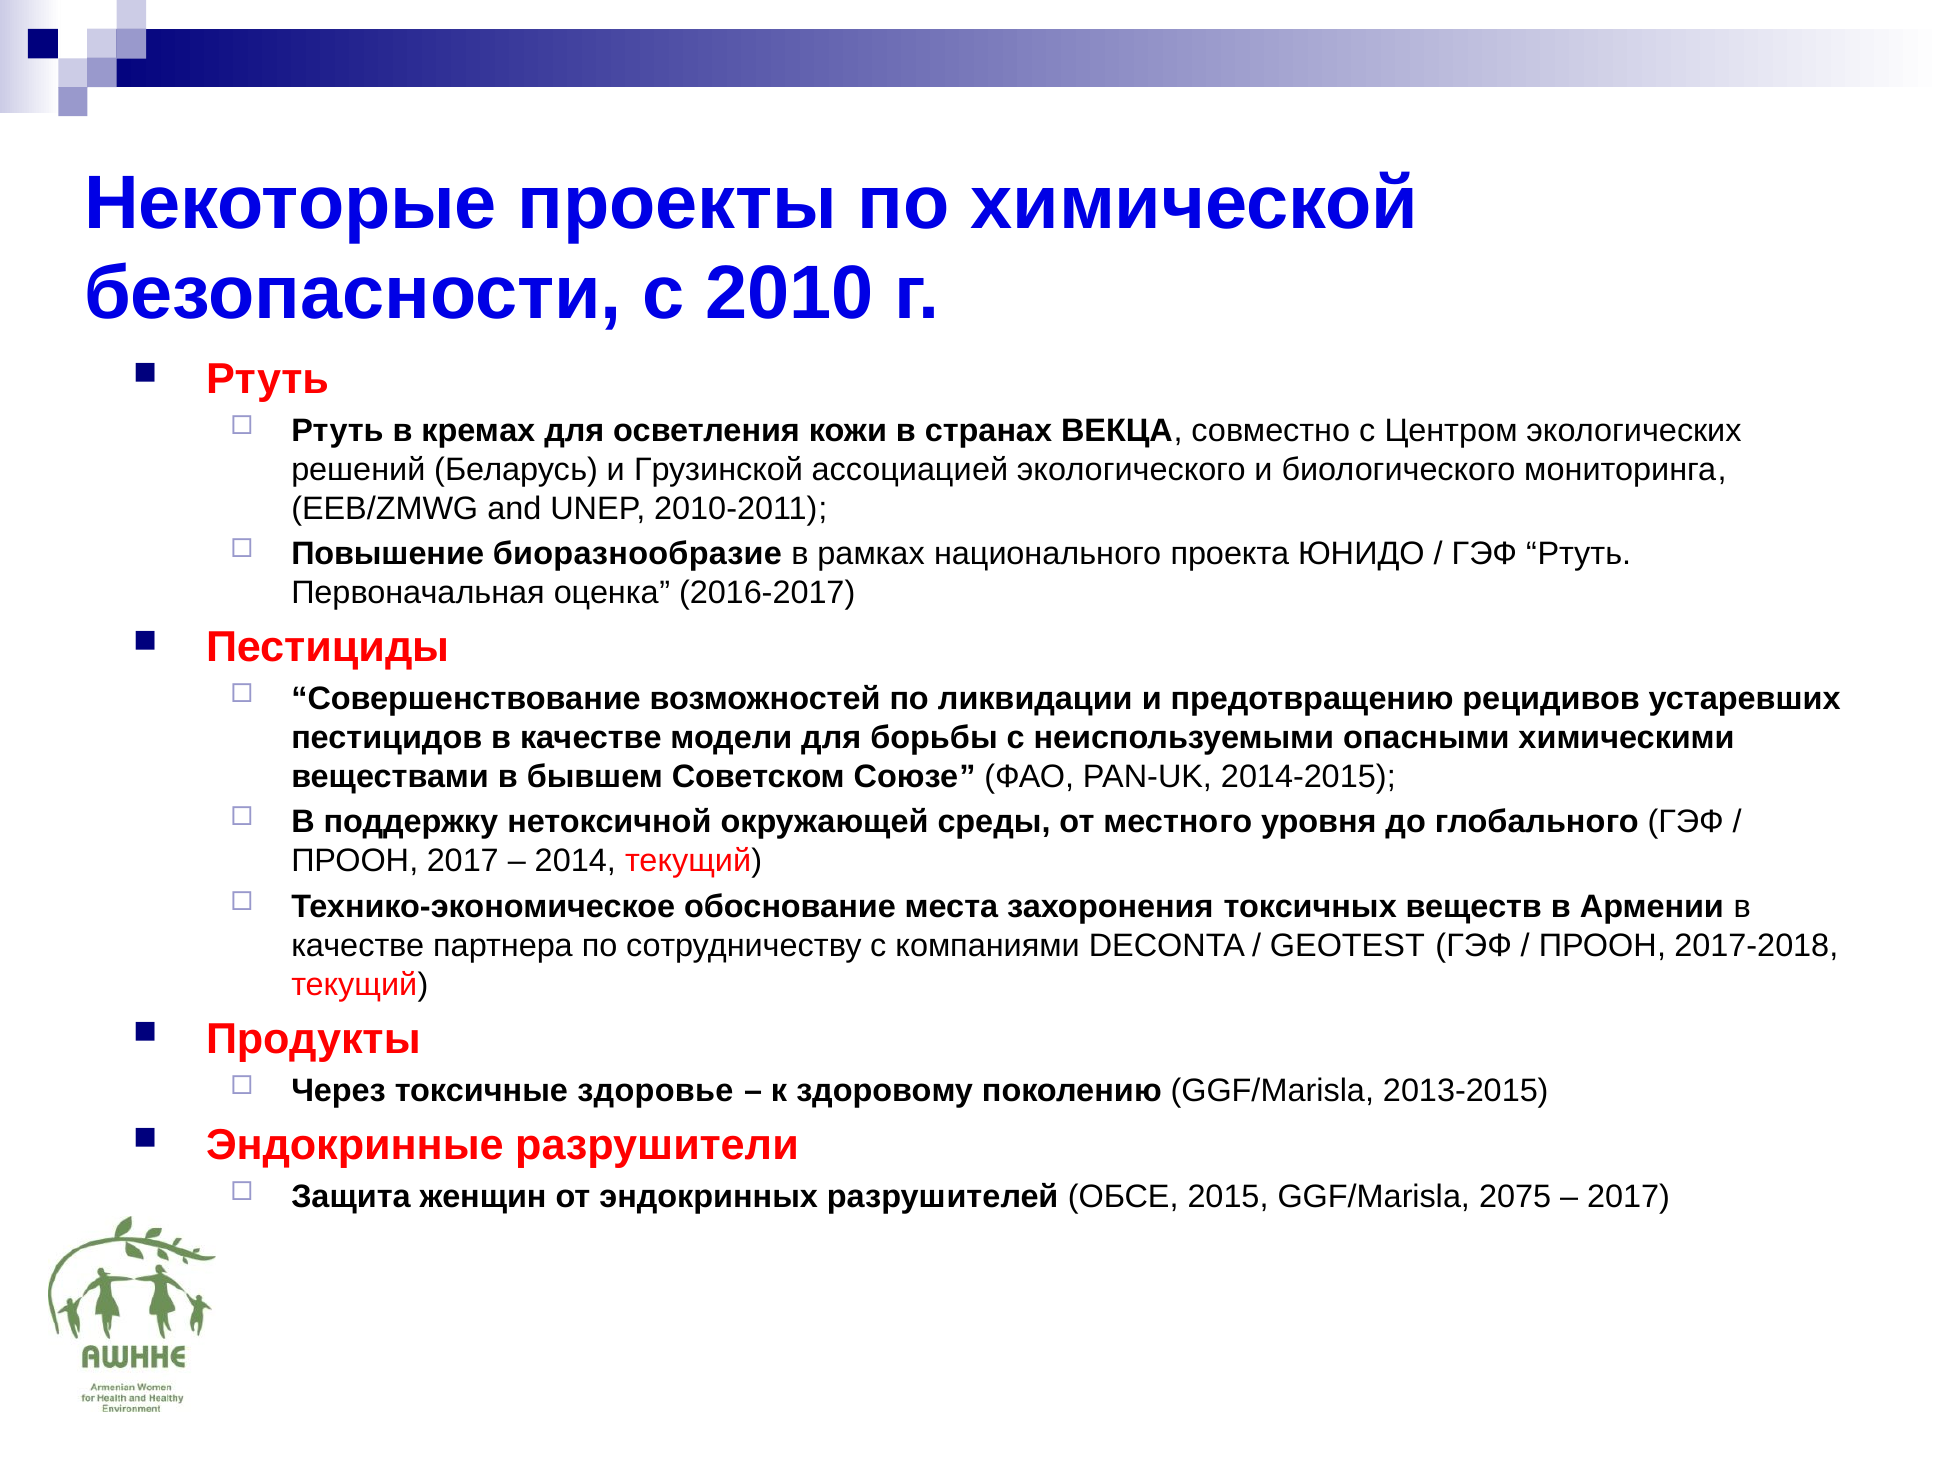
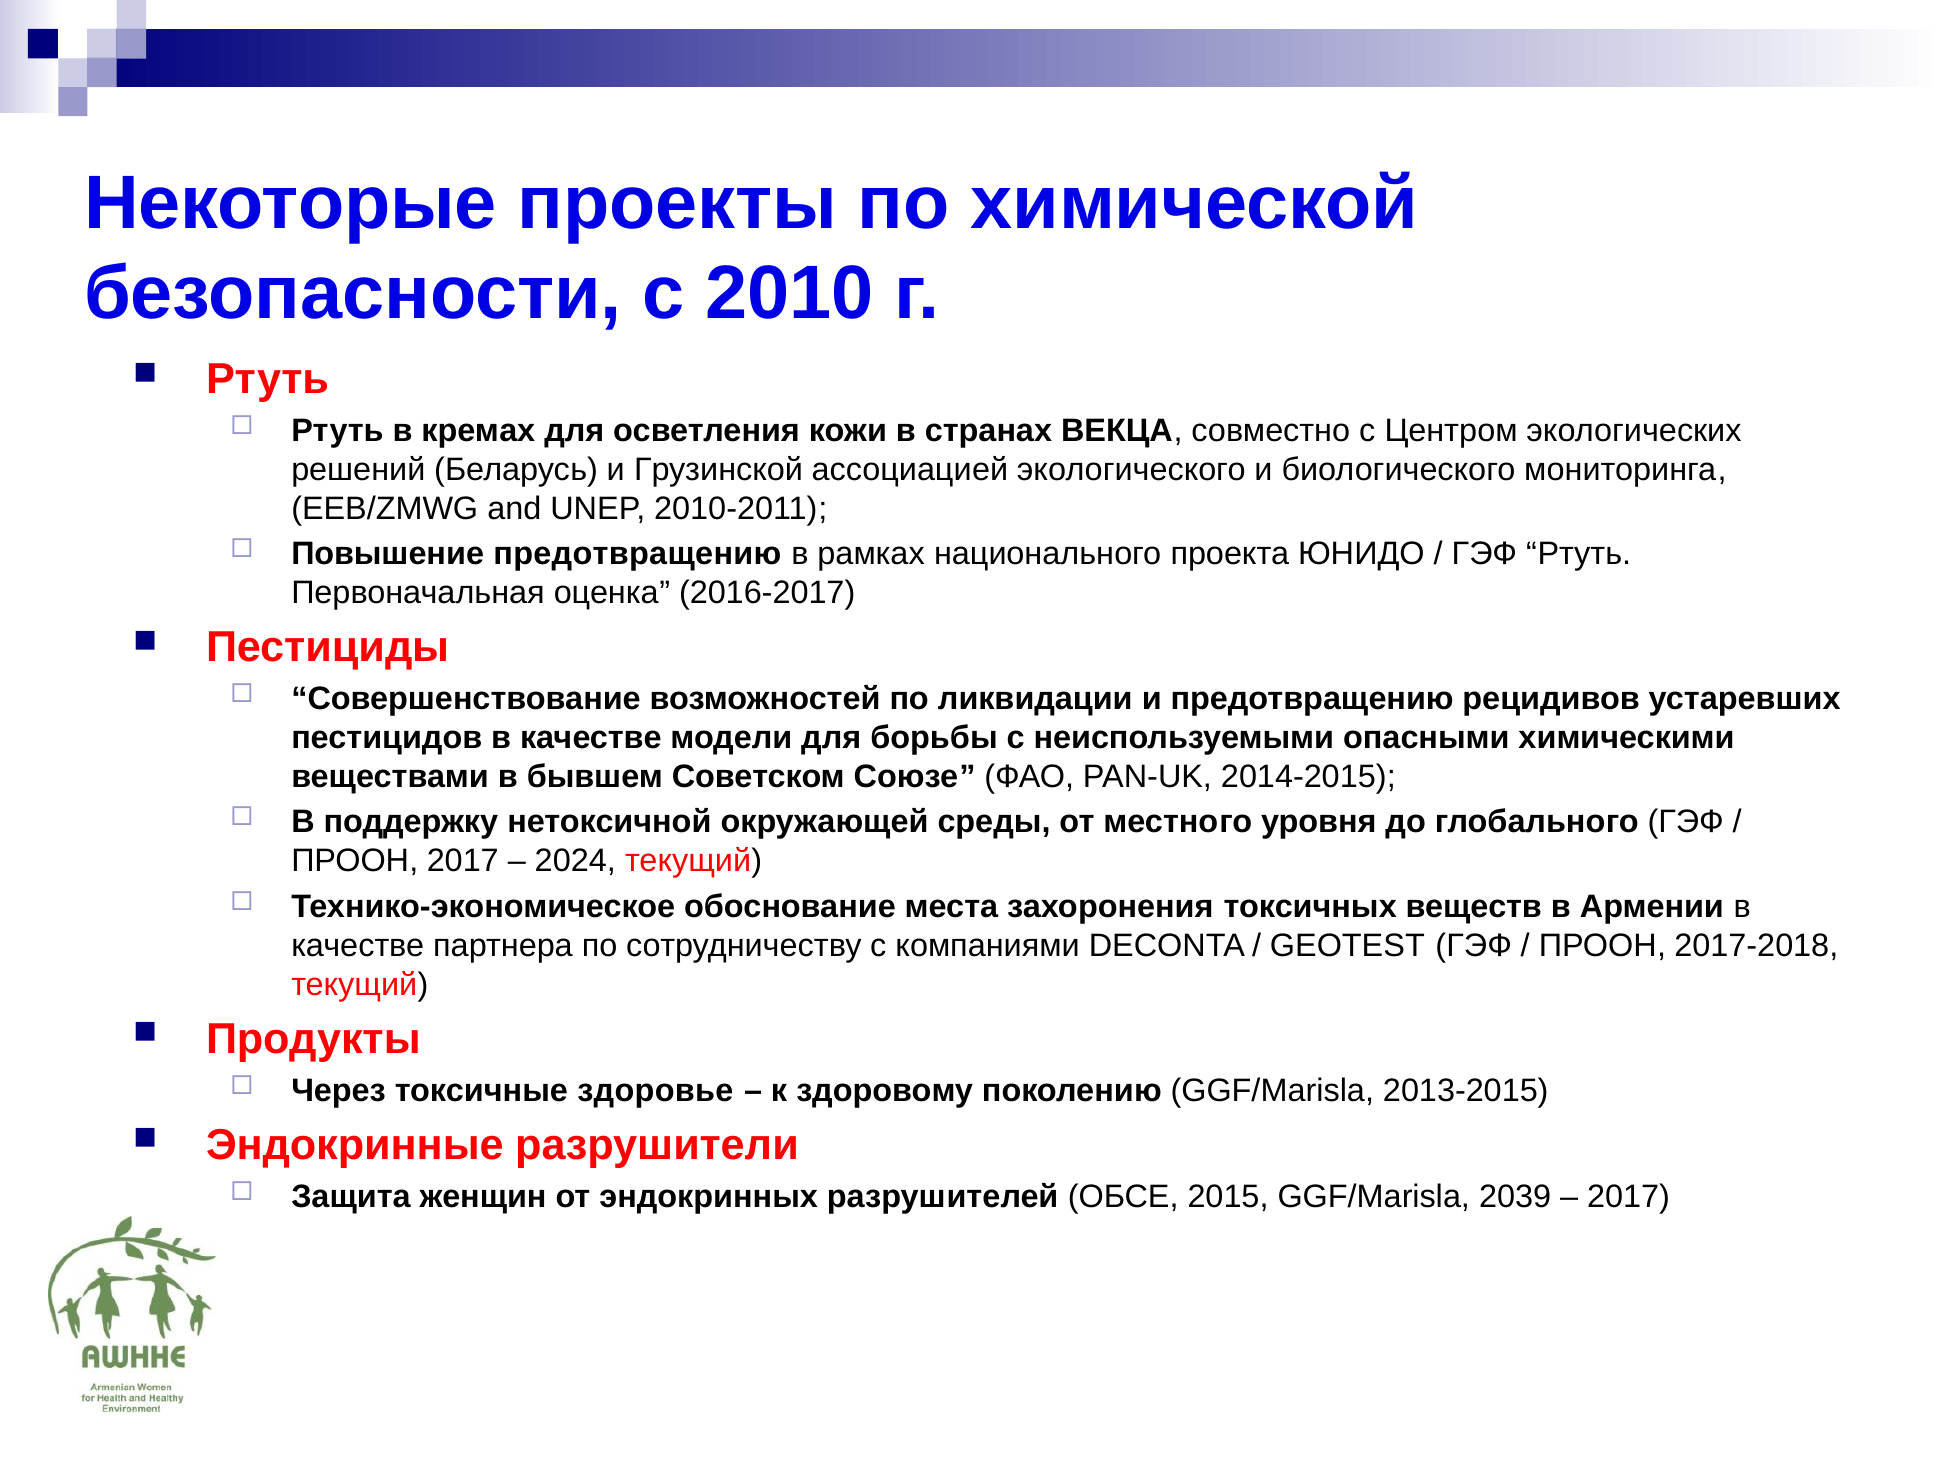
Повышение биоразнообразие: биоразнообразие -> предотвращению (637, 554)
2014: 2014 -> 2024 (575, 861)
2075: 2075 -> 2039 (1515, 1197)
